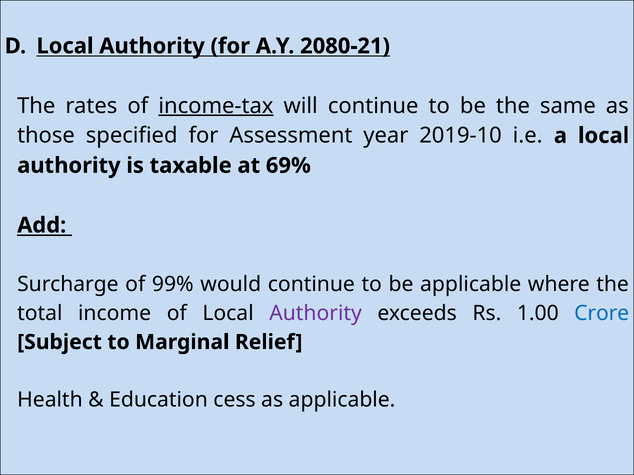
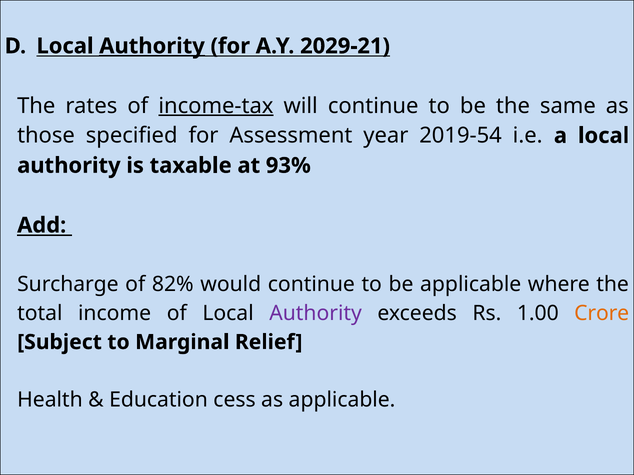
Authority underline: none -> present (152, 46)
2080-21: 2080-21 -> 2029-21 (345, 46)
2019-10: 2019-10 -> 2019-54 (461, 136)
69%: 69% -> 93% (288, 166)
99%: 99% -> 82% (173, 285)
Crore colour: blue -> orange (602, 314)
